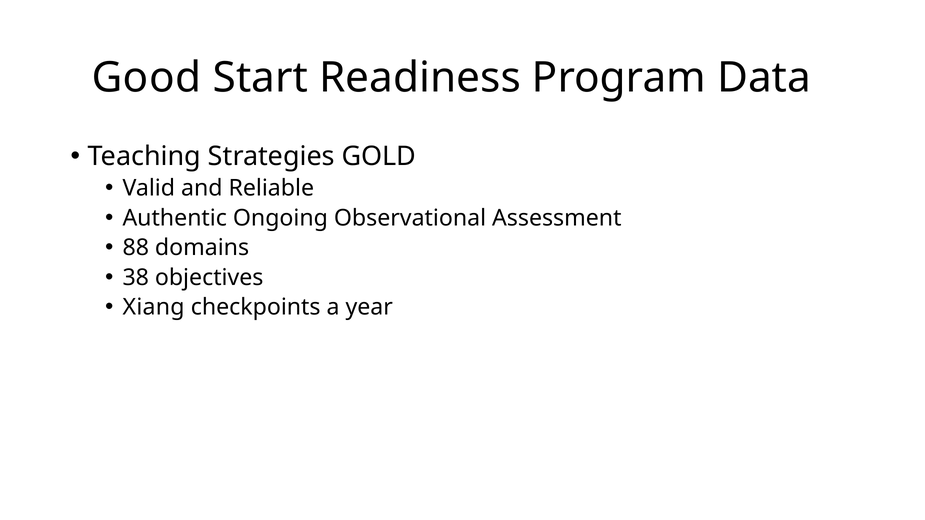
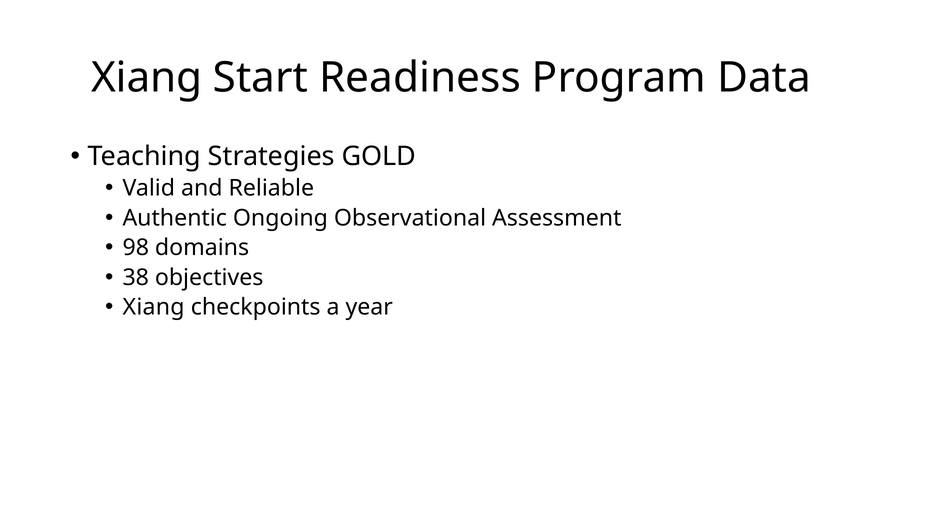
Good: Good -> Xiang (147, 78)
88: 88 -> 98 (136, 248)
